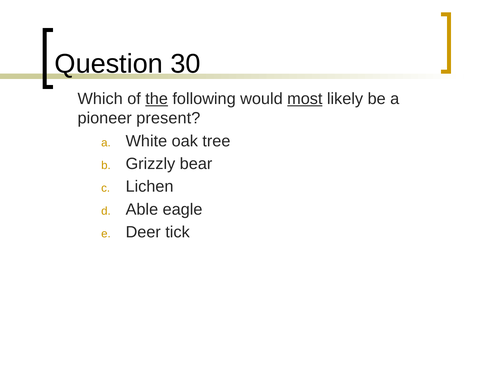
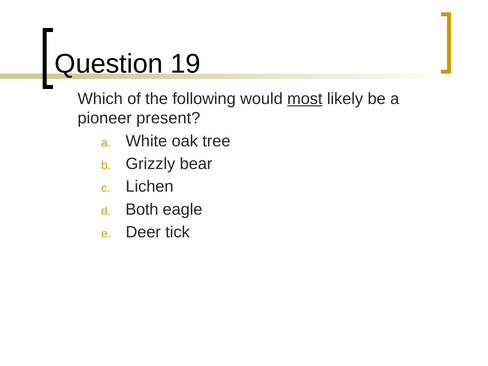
30: 30 -> 19 (186, 64)
the underline: present -> none (157, 99)
Able: Able -> Both (142, 209)
